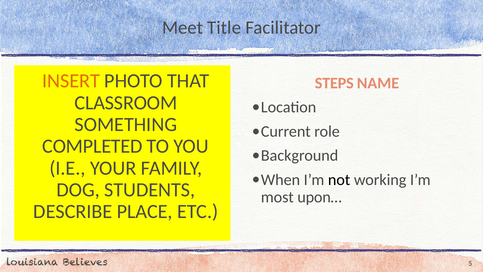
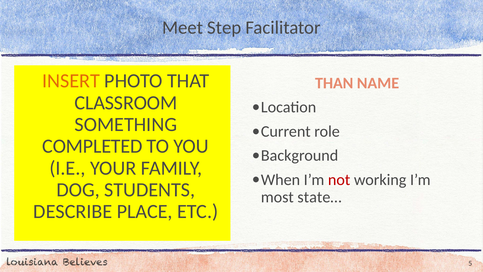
Title: Title -> Step (224, 28)
STEPS: STEPS -> THAN (334, 83)
not colour: black -> red (339, 179)
upon…: upon… -> state… (319, 197)
